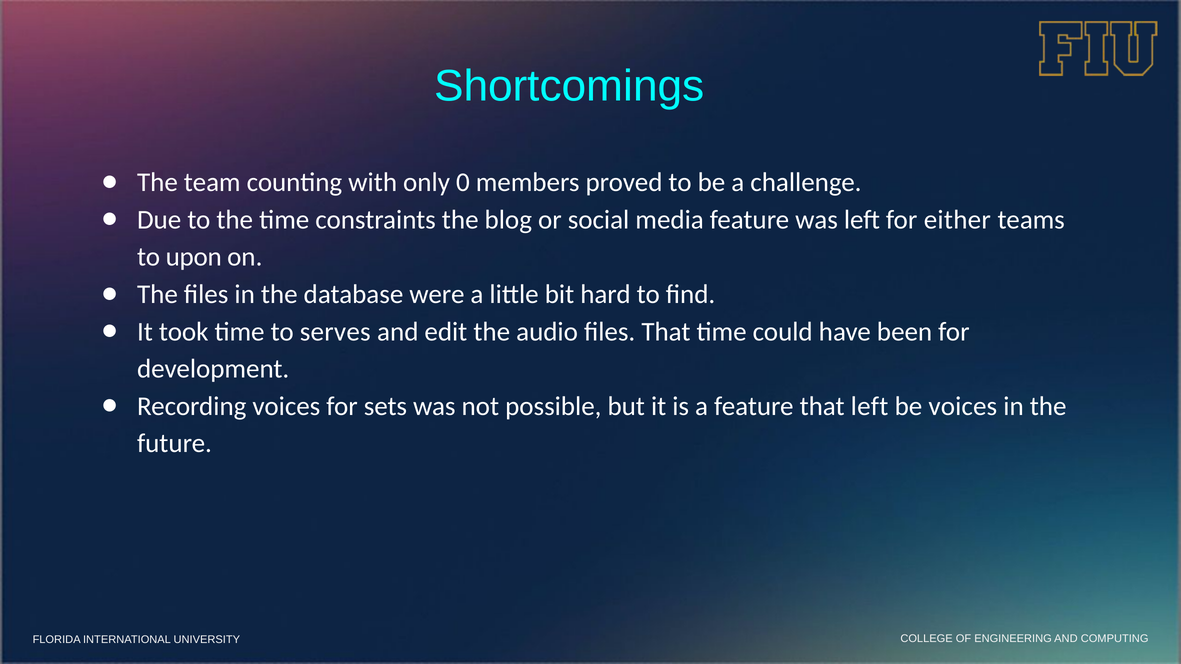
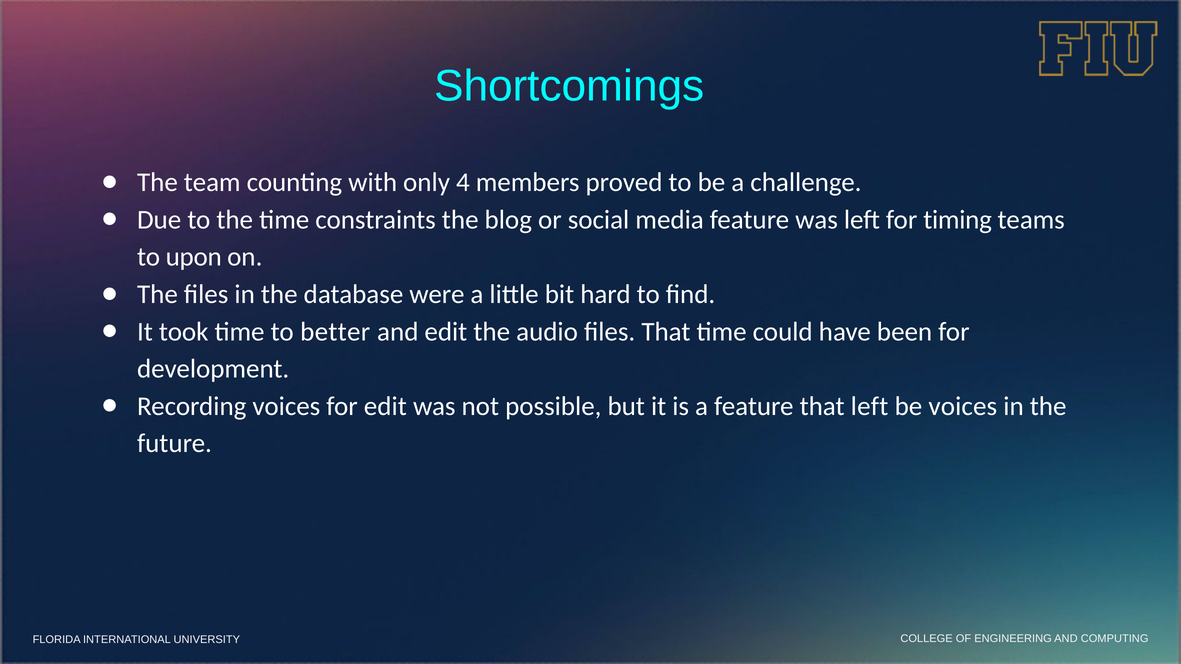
0: 0 -> 4 (463, 182)
either: either -> timing (958, 220)
serves: serves -> better (335, 332)
for sets: sets -> edit (385, 406)
